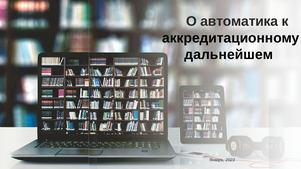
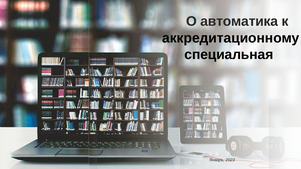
дальнейшем: дальнейшем -> специальная (229, 55)
